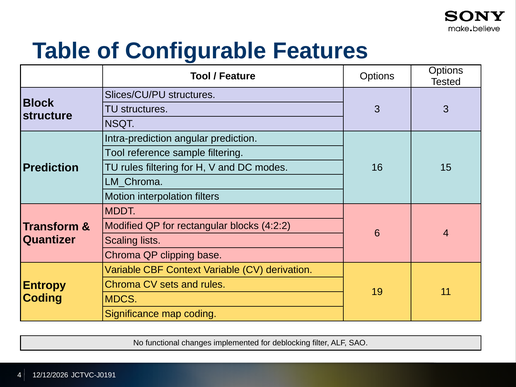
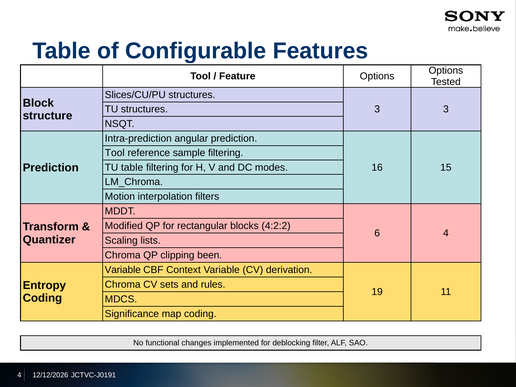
TU rules: rules -> table (132, 167)
base: base -> been (210, 255)
